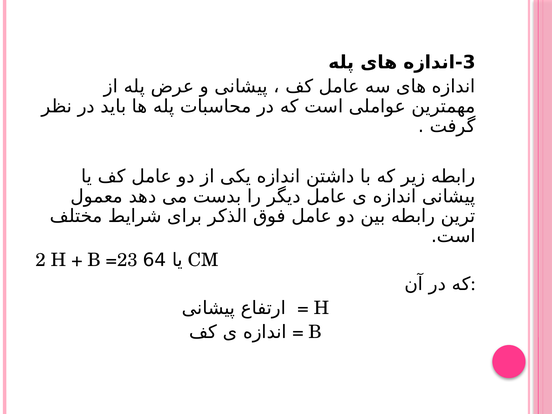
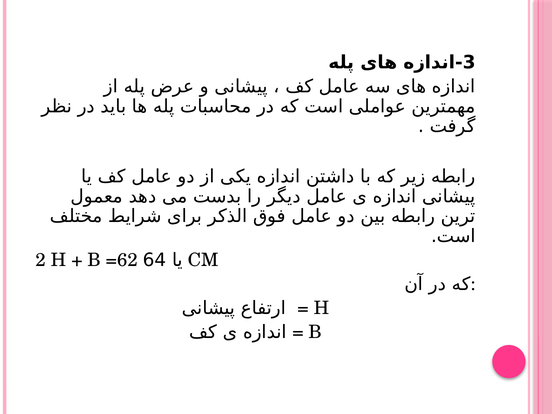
=23: =23 -> =62 (122, 260)
